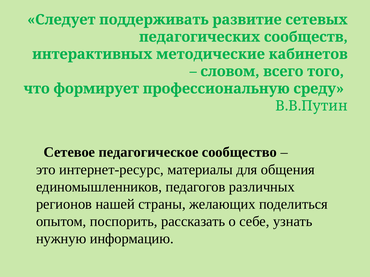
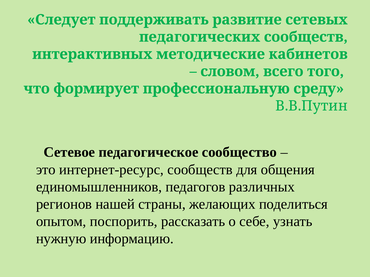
интернет-ресурс материалы: материалы -> сообществ (200, 170)
